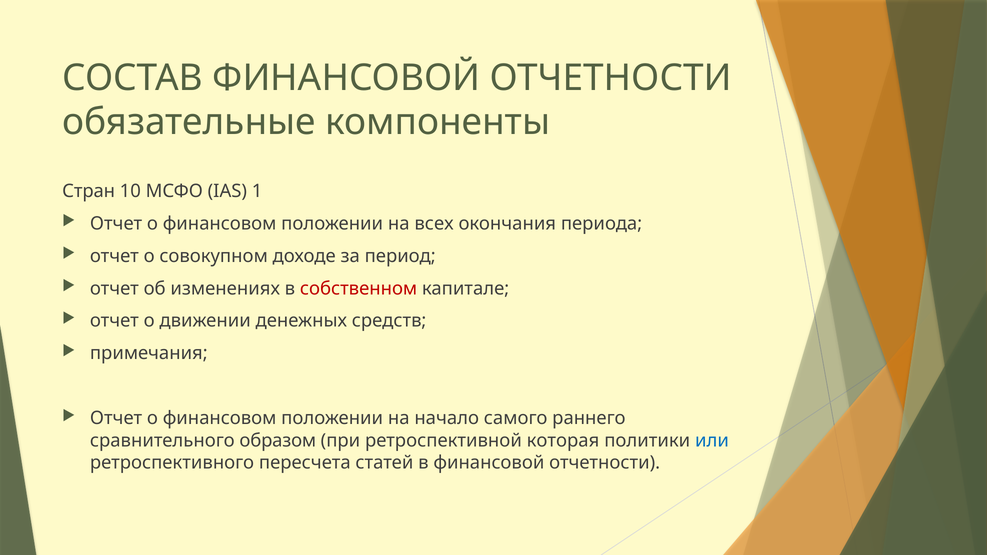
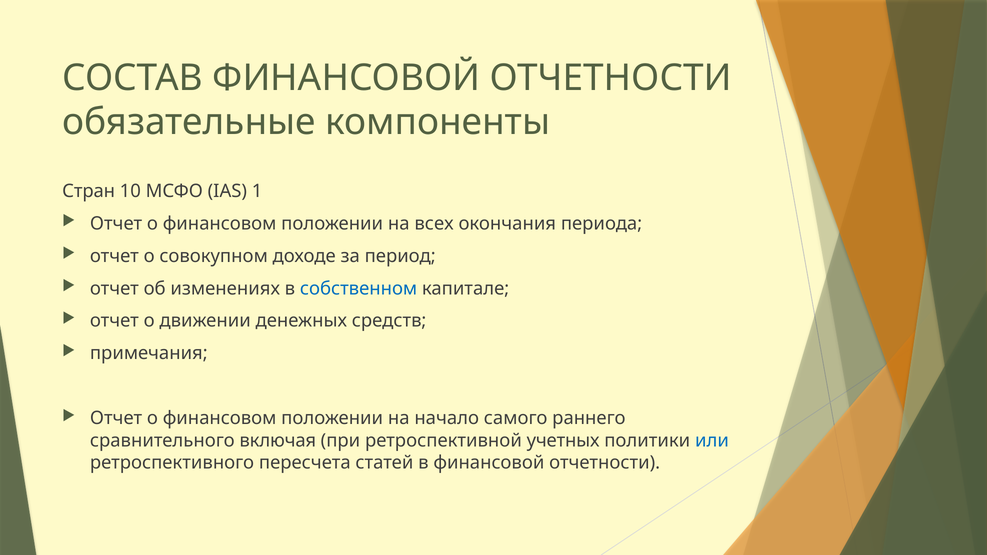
собственном colour: red -> blue (359, 289)
образом: образом -> включая (278, 441)
которая: которая -> учетных (563, 441)
